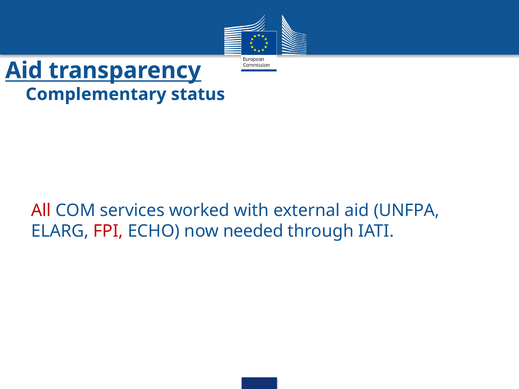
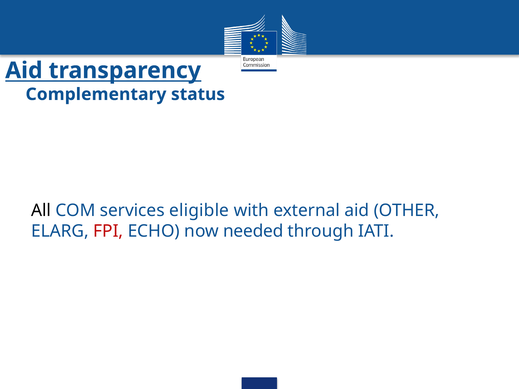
All colour: red -> black (41, 211)
worked: worked -> eligible (199, 211)
UNFPA: UNFPA -> OTHER (407, 211)
